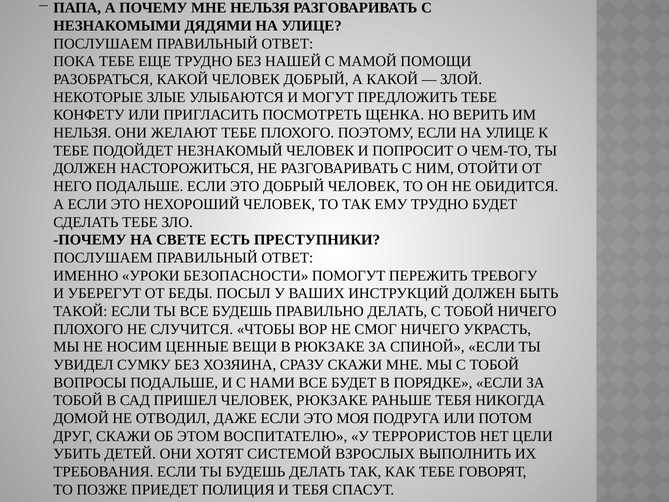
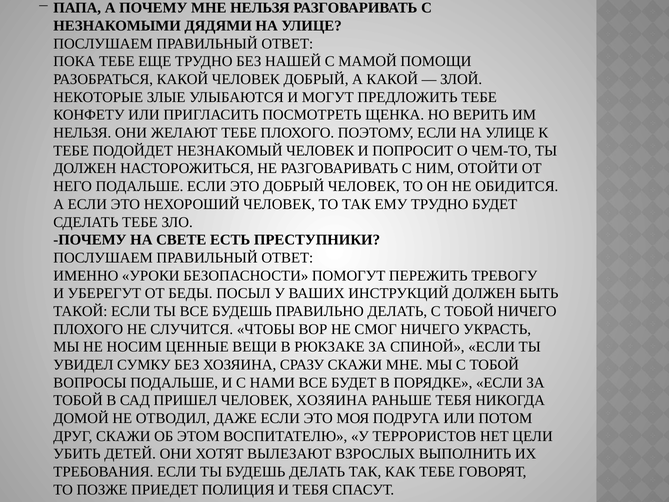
ЧЕЛОВЕК РЮКЗАКЕ: РЮКЗАКЕ -> ХОЗЯИНА (332, 400)
СИСТЕМОЙ: СИСТЕМОЙ -> ВЫЛЕЗАЮТ (289, 454)
